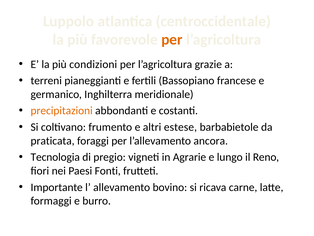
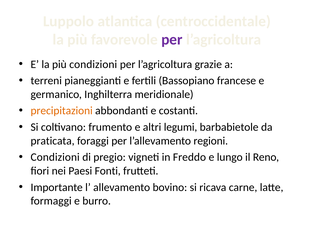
per colour: orange -> purple (172, 40)
estese: estese -> legumi (181, 127)
ancora: ancora -> regioni (211, 140)
Tecnologia: Tecnologia -> Condizioni (55, 157)
Agrarie: Agrarie -> Freddo (189, 157)
